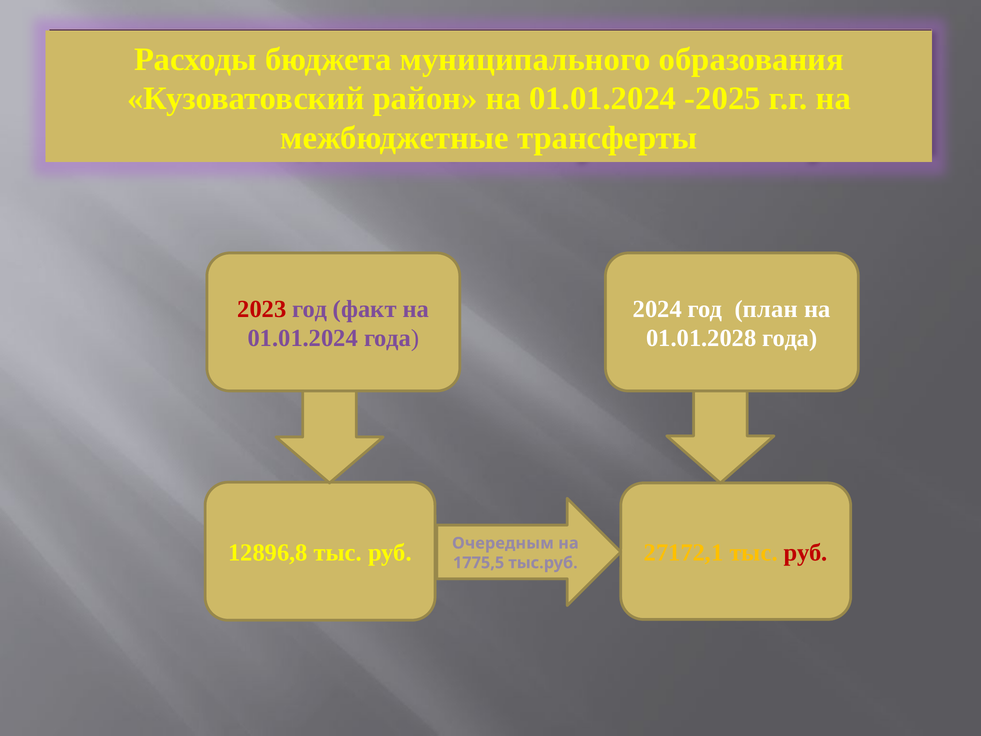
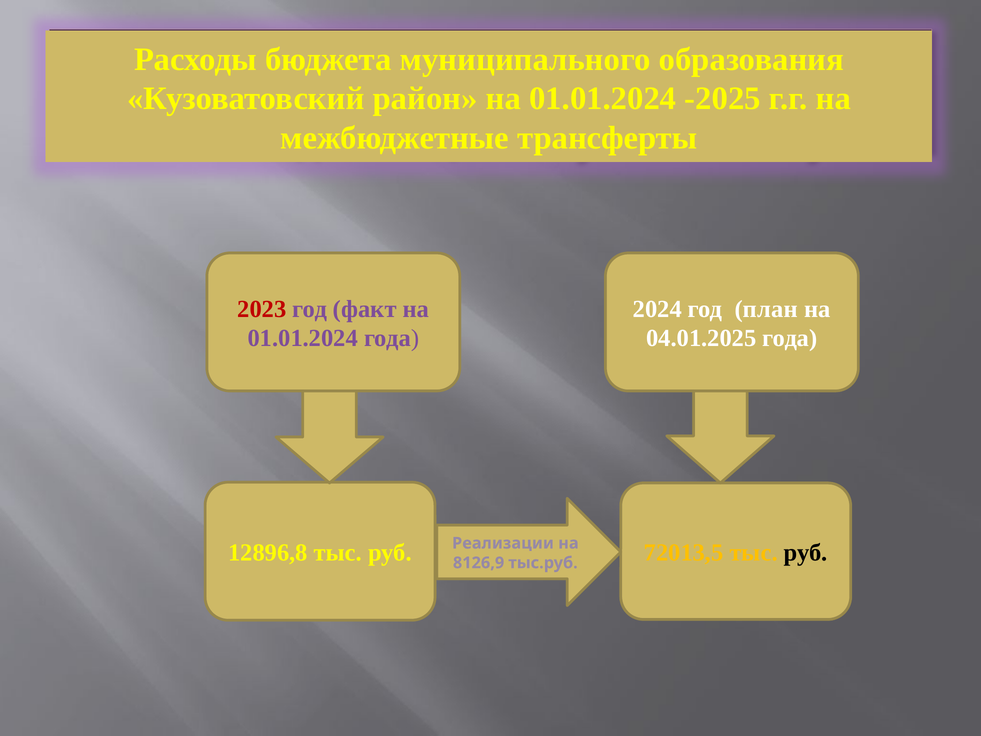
01.01.2028: 01.01.2028 -> 04.01.2025 (701, 338)
Очередным: Очередным -> Реализации (503, 543)
27172,1: 27172,1 -> 72013,5 (684, 553)
руб colour: red -> black (806, 553)
1775,5: 1775,5 -> 8126,9 (479, 563)
